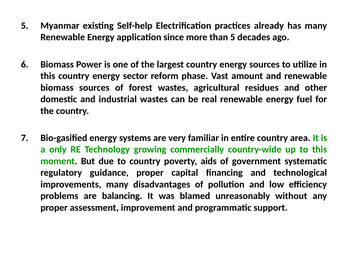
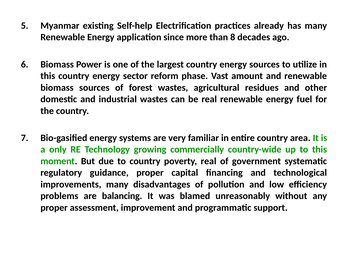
than 5: 5 -> 8 (233, 37)
poverty aids: aids -> real (209, 161)
